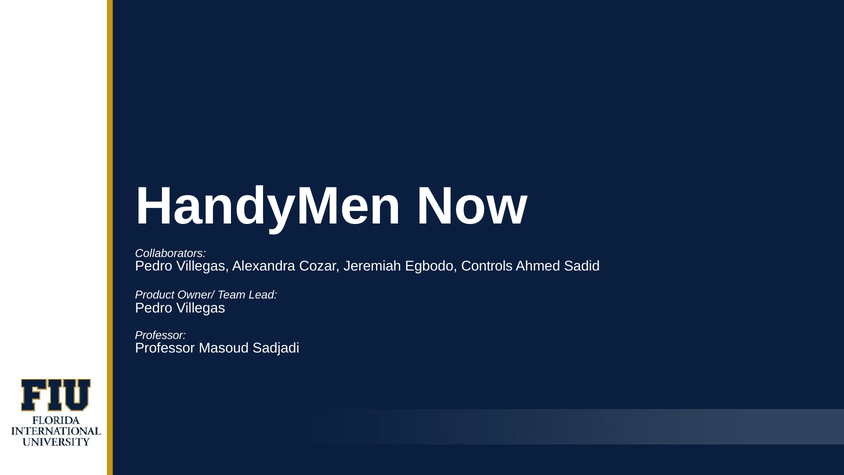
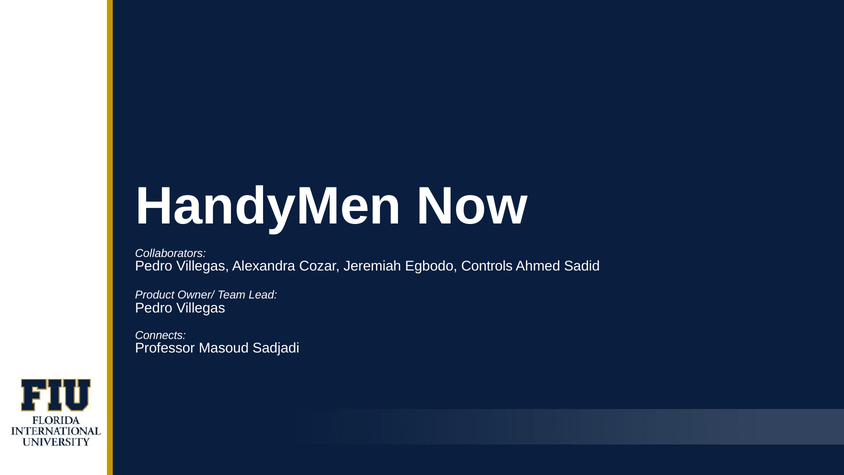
Professor: Professor -> Connects (160, 335)
